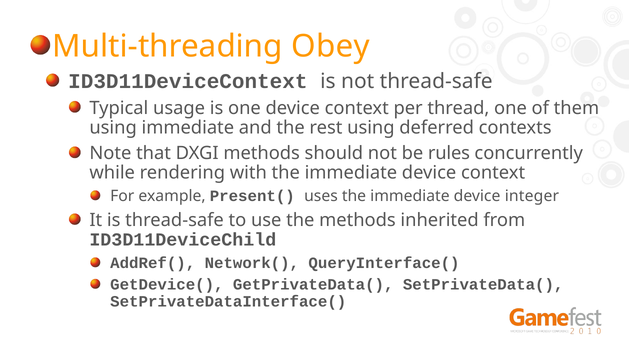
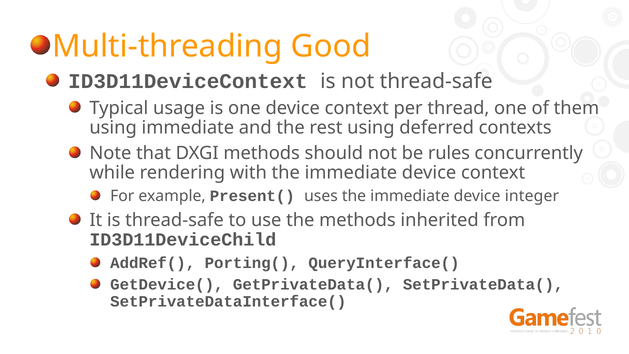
Obey: Obey -> Good (331, 46)
Network(: Network( -> Porting( (252, 263)
